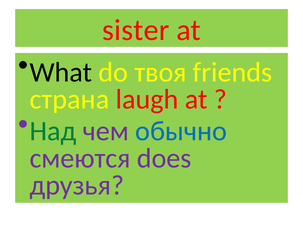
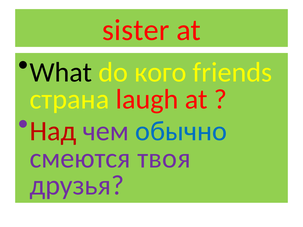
твоя: твоя -> кого (161, 72)
Над colour: green -> red (53, 131)
does: does -> твоя (164, 158)
